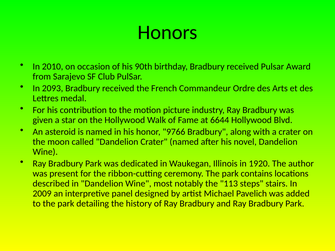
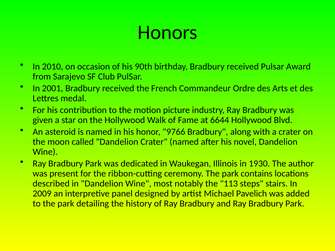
2093: 2093 -> 2001 (53, 88)
1920: 1920 -> 1930 (259, 164)
